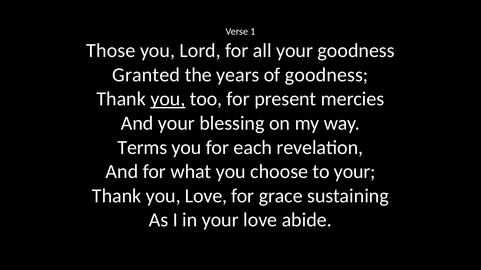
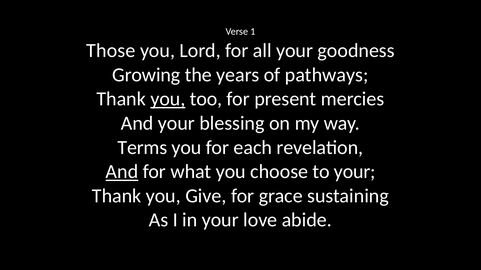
Granted: Granted -> Growing (146, 75)
of goodness: goodness -> pathways (327, 75)
And underline: none -> present (122, 172)
you Love: Love -> Give (206, 196)
